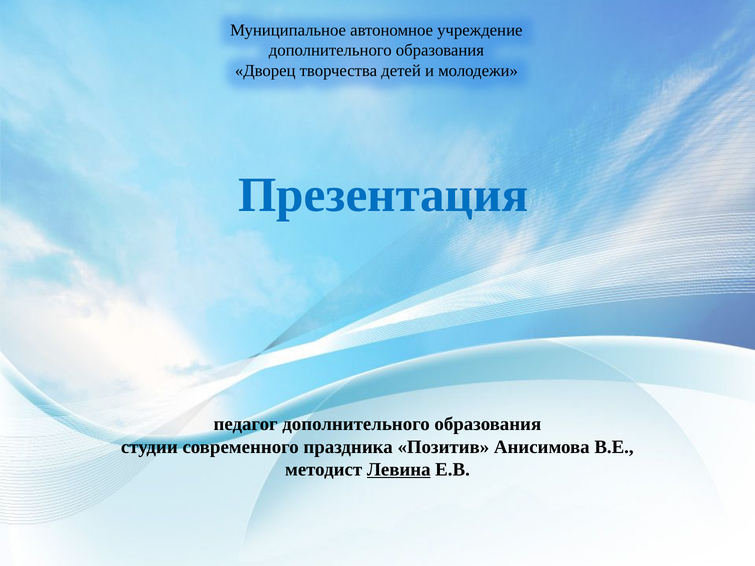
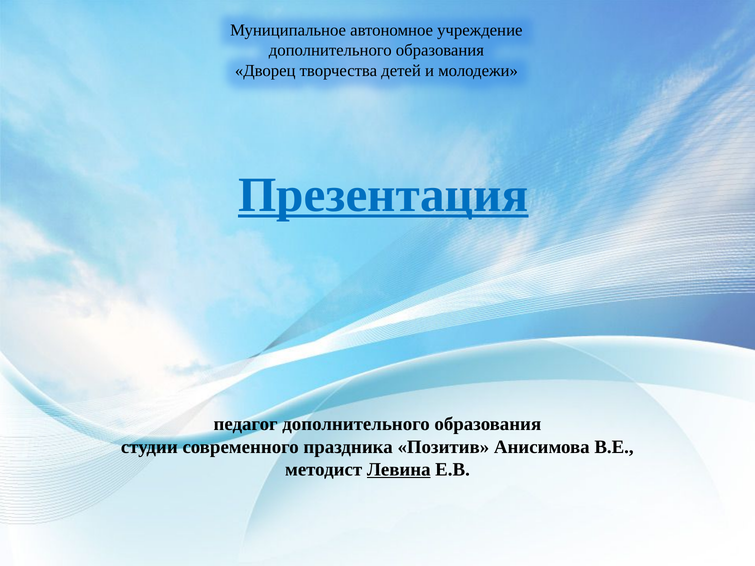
Презентация underline: none -> present (383, 195)
